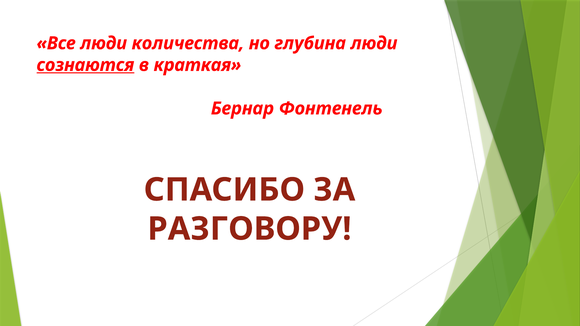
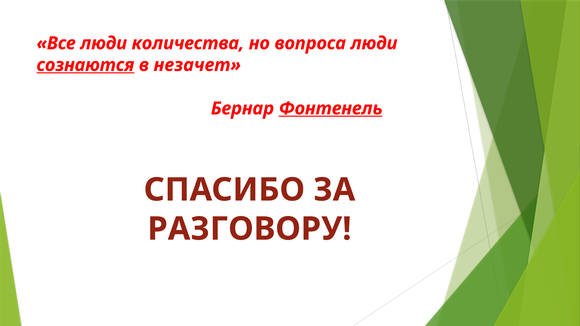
глубина: глубина -> вопроса (310, 43)
краткая: краткая -> незачет (197, 65)
Фонтенель underline: none -> present (331, 109)
